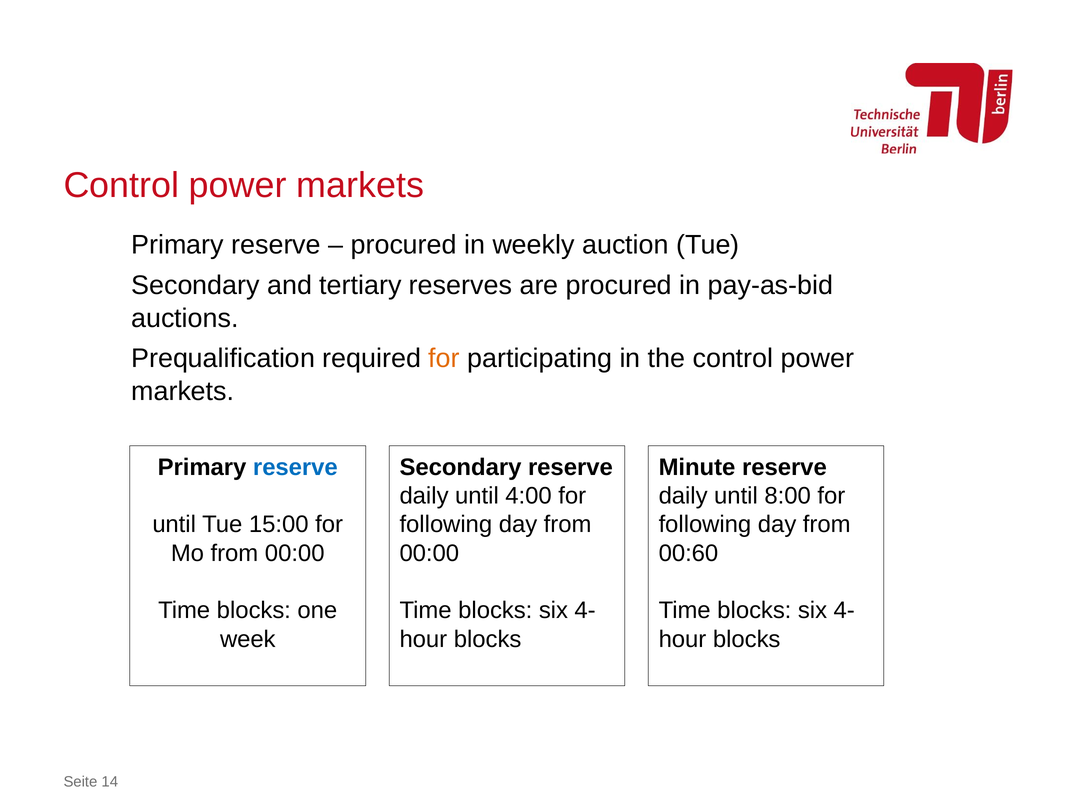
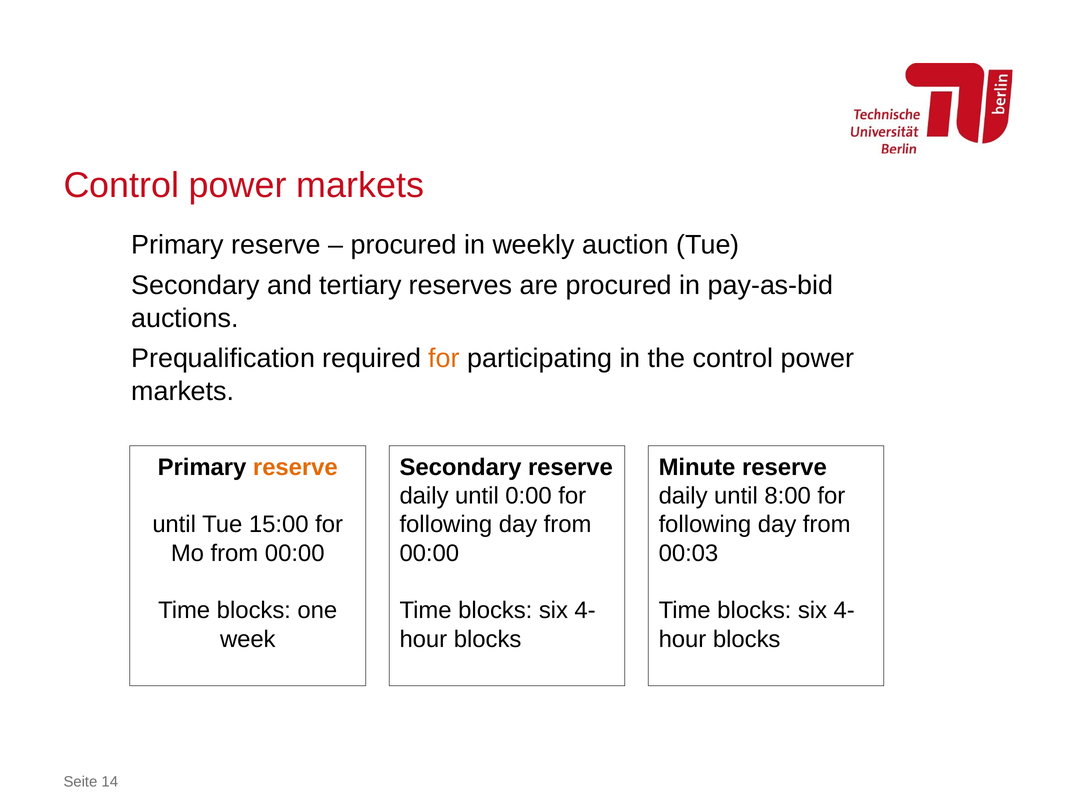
reserve colour: blue -> orange (295, 467)
4:00: 4:00 -> 0:00 (529, 496)
00:60: 00:60 -> 00:03 (688, 553)
